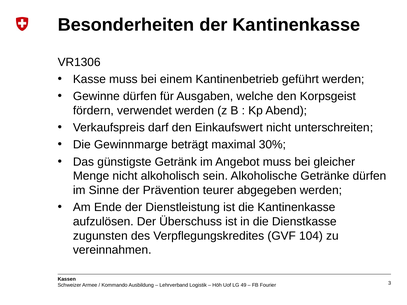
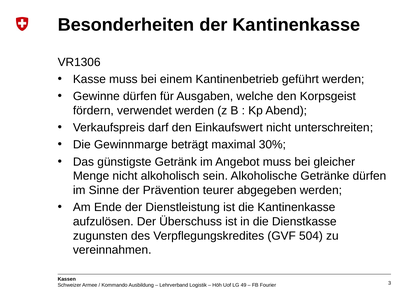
104: 104 -> 504 (311, 236)
